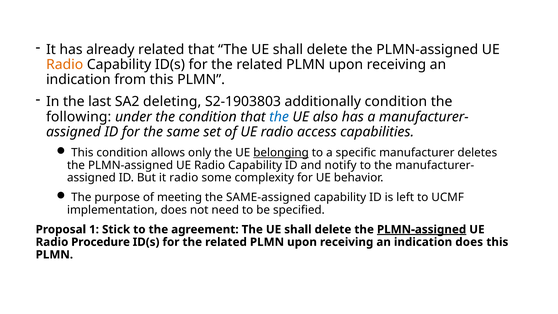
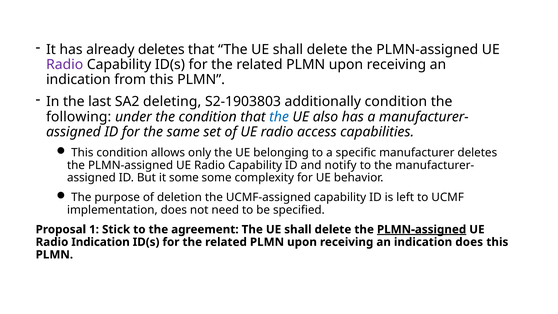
already related: related -> deletes (161, 49)
Radio colour: orange -> purple (65, 65)
belonging underline: present -> none (281, 153)
it radio: radio -> some (184, 178)
meeting: meeting -> deletion (179, 197)
SAME-assigned: SAME-assigned -> UCMF-assigned (268, 197)
Radio Procedure: Procedure -> Indication (101, 242)
